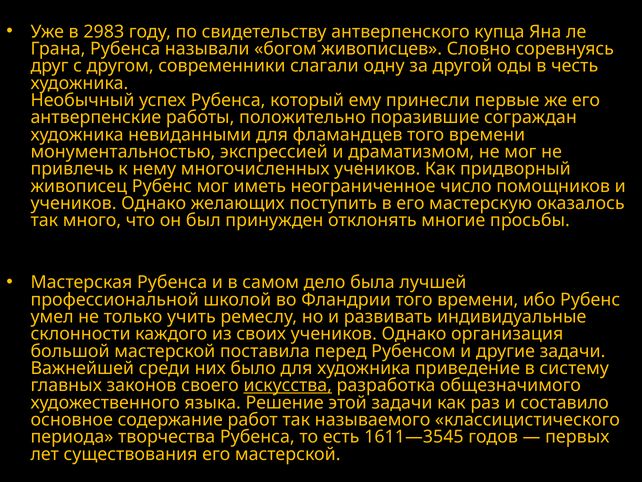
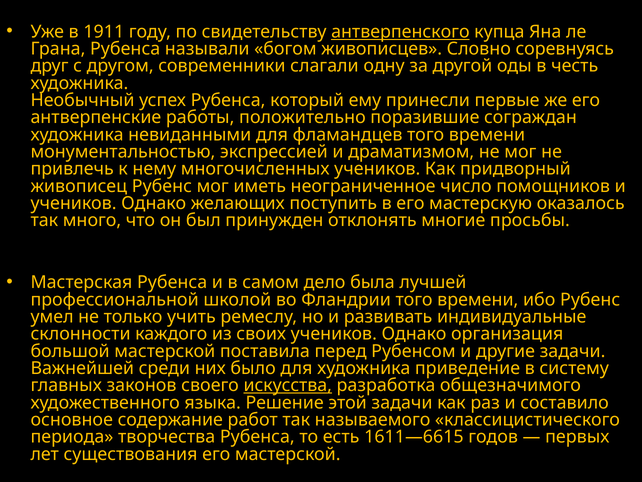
2983: 2983 -> 1911 (104, 32)
антверпенского underline: none -> present (400, 32)
1611—3545: 1611—3545 -> 1611—6615 (414, 437)
